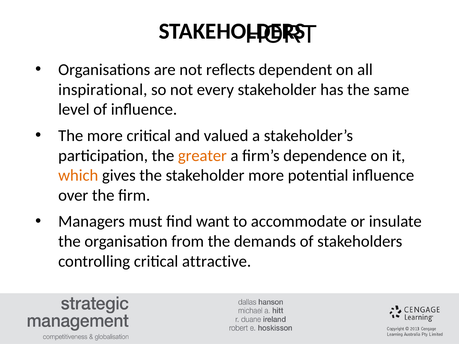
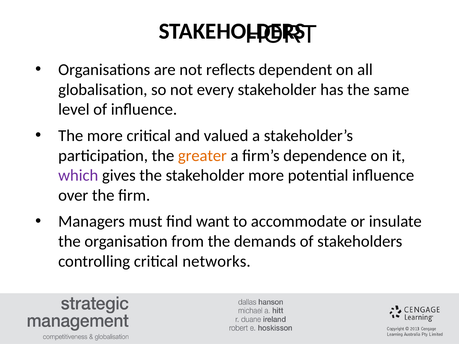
inspirational: inspirational -> globalisation (103, 90)
which colour: orange -> purple (78, 176)
attractive: attractive -> networks (217, 261)
